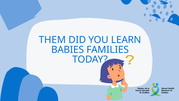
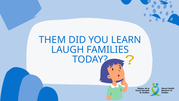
BABIES: BABIES -> LAUGH (68, 49)
